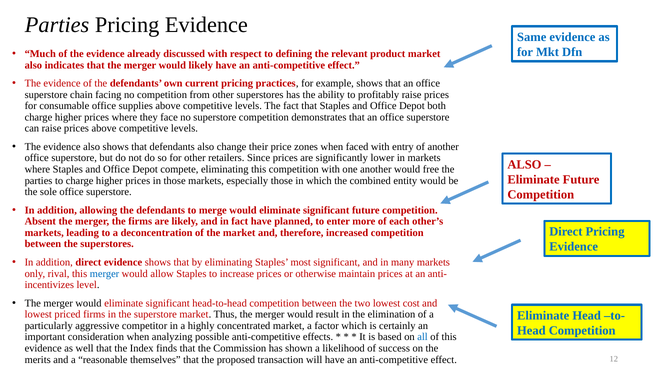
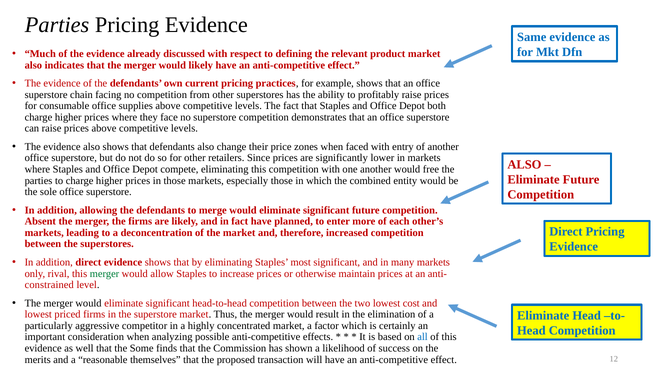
merger colour: blue -> green (105, 274)
incentivizes: incentivizes -> constrained (49, 285)
Index: Index -> Some (142, 349)
